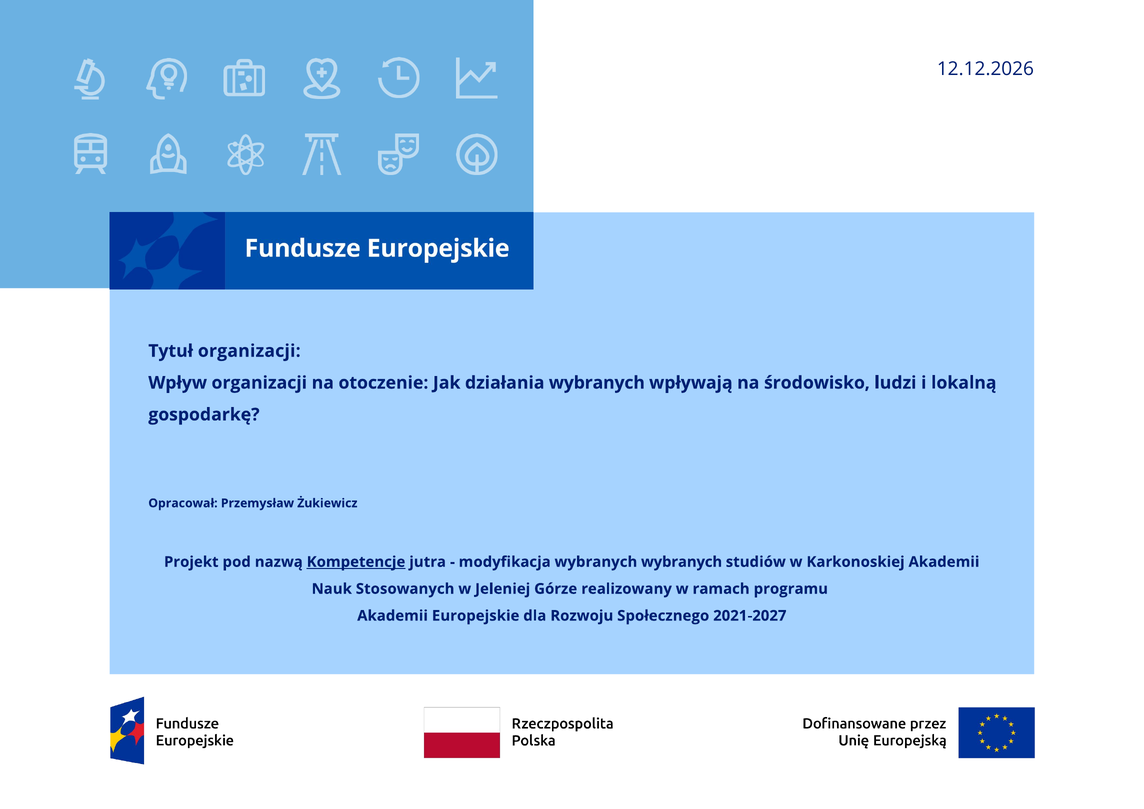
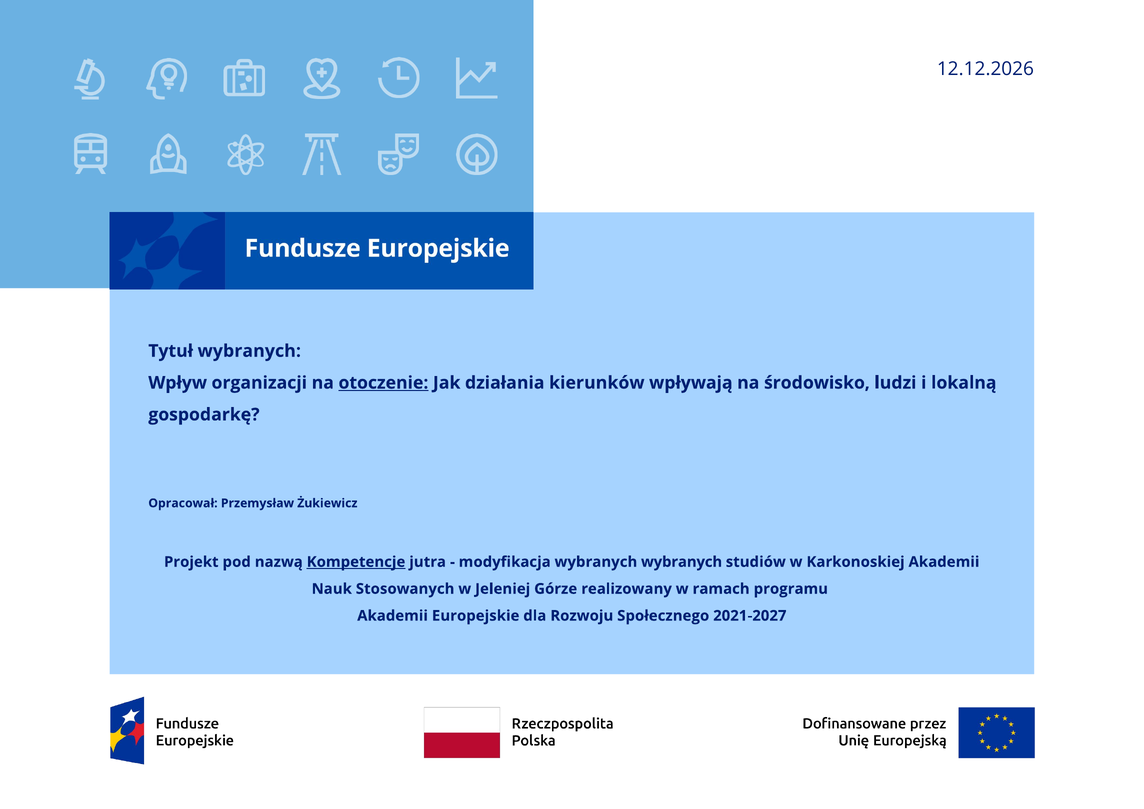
Tytuł organizacji: organizacji -> wybranych (249, 351)
otoczenie underline: none -> present (383, 383)
działania wybranych: wybranych -> kierunków (597, 383)
